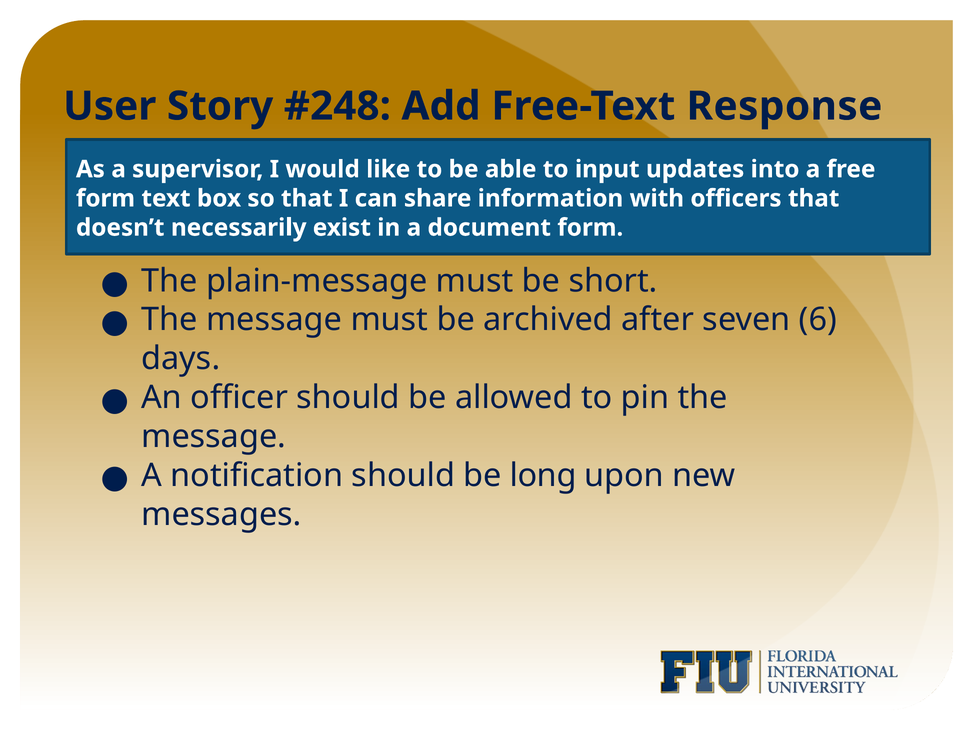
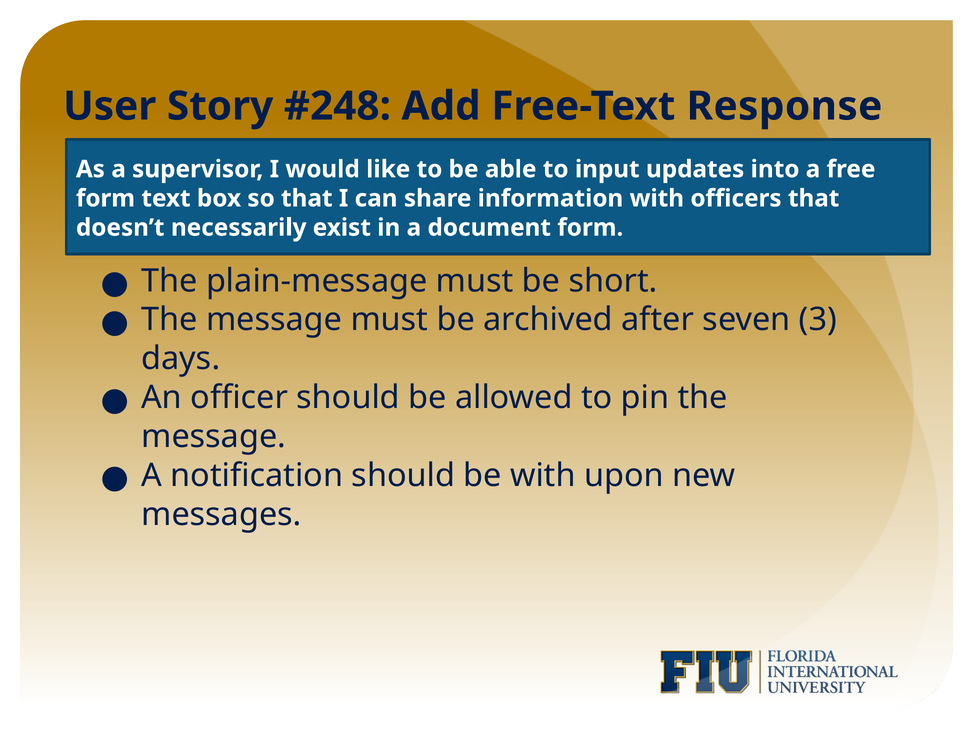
6: 6 -> 3 (818, 320)
be long: long -> with (543, 475)
